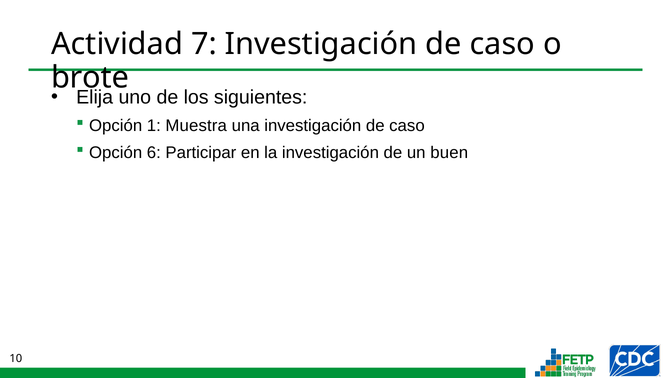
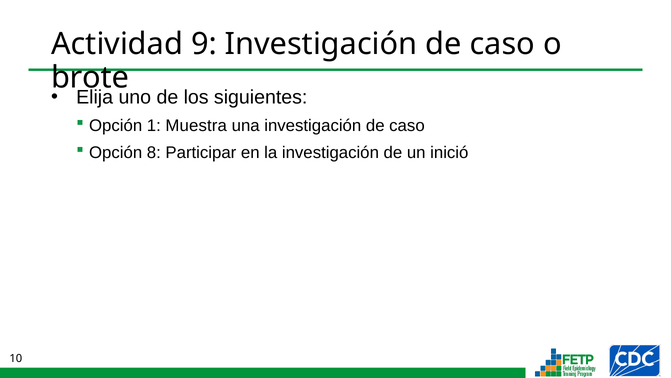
7: 7 -> 9 (204, 44)
6: 6 -> 8 (154, 153)
buen: buen -> inició (449, 153)
